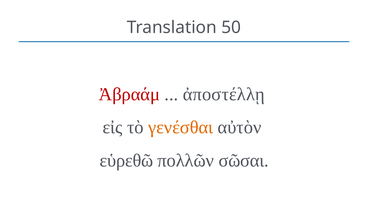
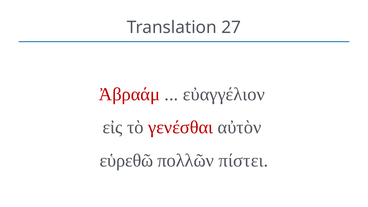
50: 50 -> 27 (231, 27)
ἀποστέλλῃ: ἀποστέλλῃ -> εὐαγγέλιον (224, 94)
γενέσθαι colour: orange -> red (181, 127)
σῶσαι: σῶσαι -> πίστει (243, 161)
